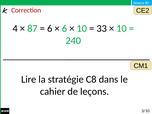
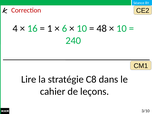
87: 87 -> 16 (32, 28)
6: 6 -> 1 (50, 28)
33: 33 -> 48 (102, 28)
